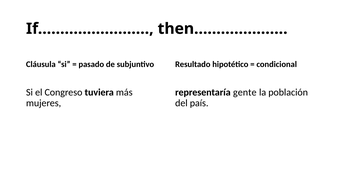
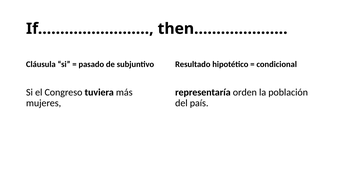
gente: gente -> orden (245, 92)
